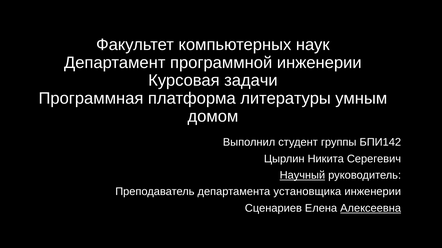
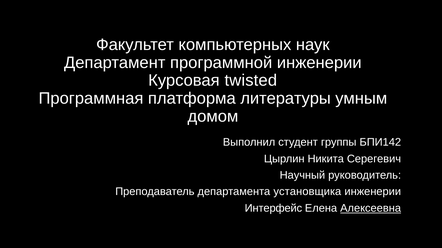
задачи: задачи -> twisted (251, 81)
Научный underline: present -> none (302, 176)
Сценариев: Сценариев -> Интерфейс (273, 209)
